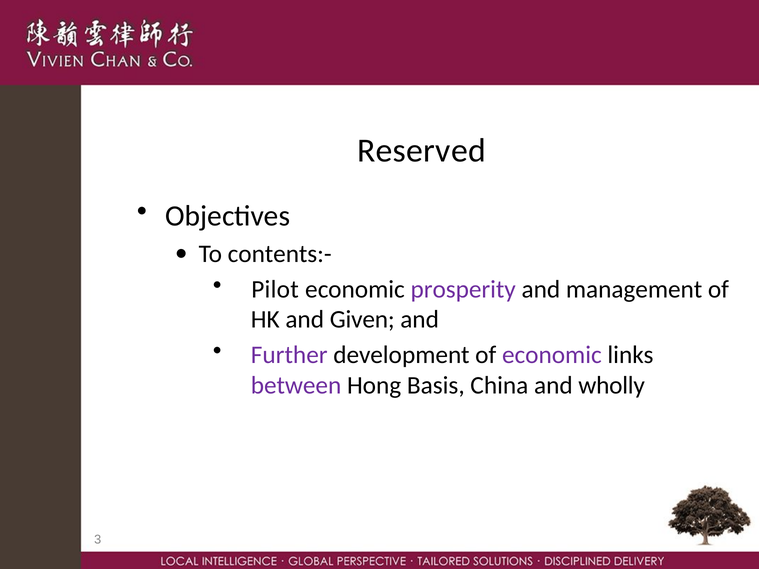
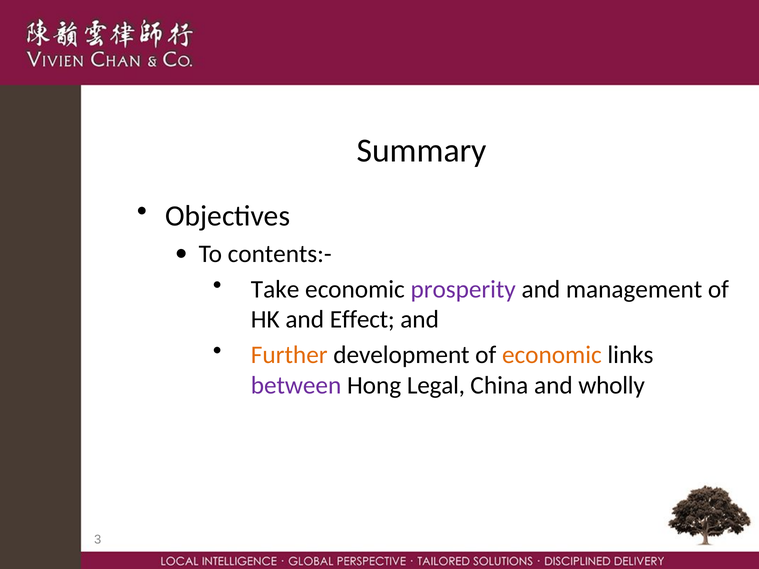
Reserved: Reserved -> Summary (422, 151)
Pilot: Pilot -> Take (275, 289)
Given: Given -> Effect (362, 320)
Further colour: purple -> orange (289, 355)
economic colour: purple -> orange (552, 355)
Basis: Basis -> Legal (436, 386)
